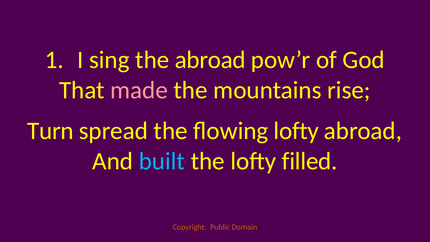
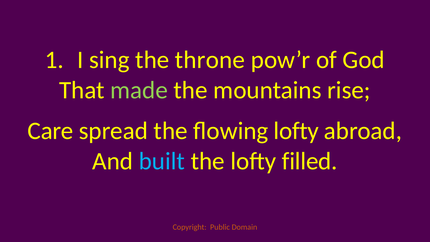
the abroad: abroad -> throne (210, 60)
made colour: pink -> light green (139, 90)
Turn: Turn -> Care (51, 131)
